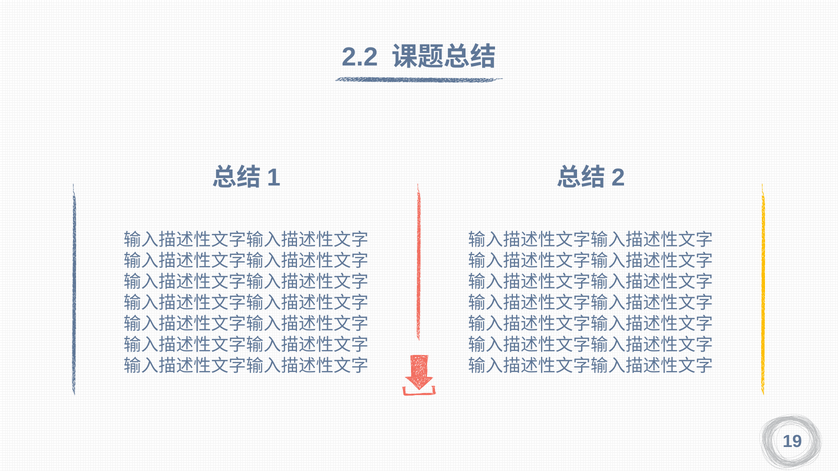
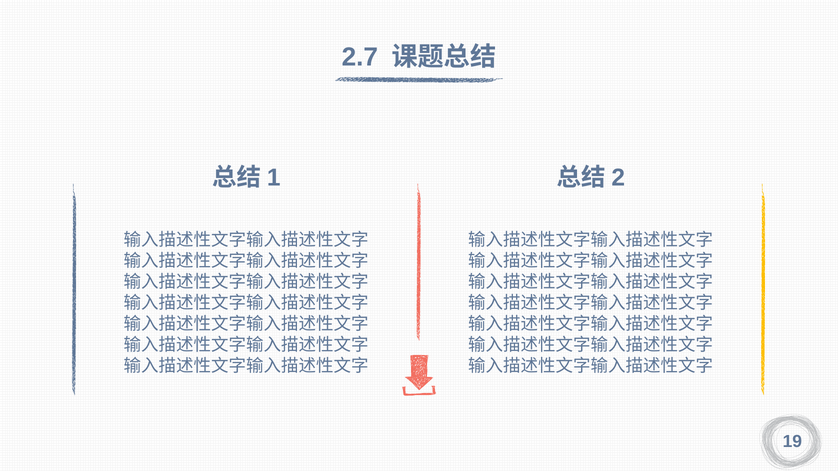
2.2: 2.2 -> 2.7 (360, 57)
